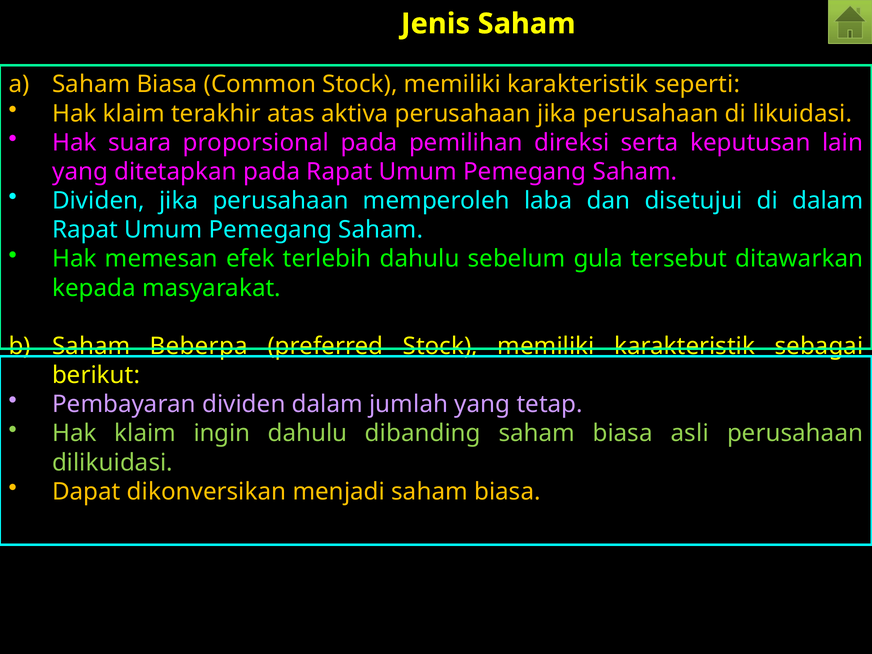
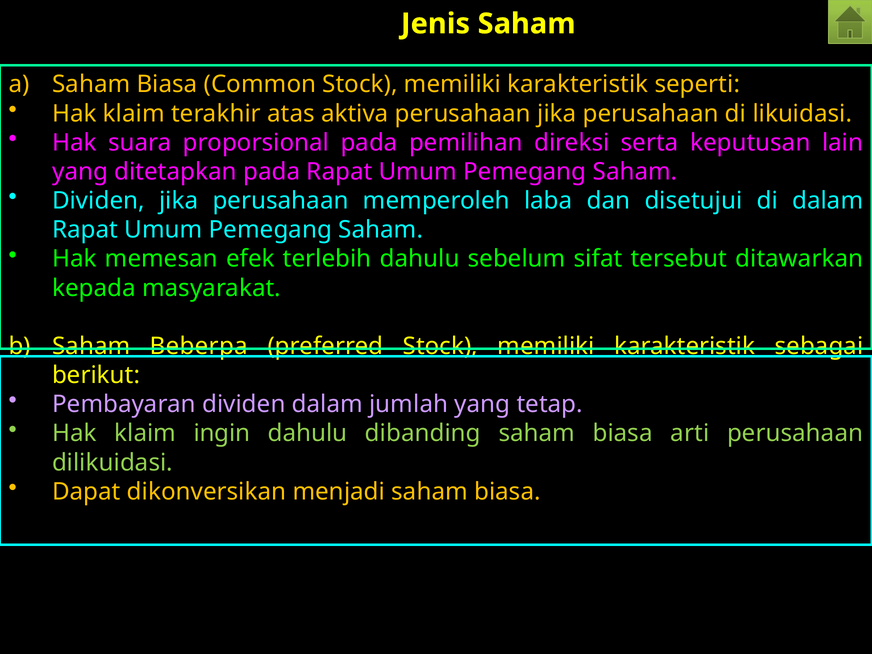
gula: gula -> sifat (598, 259)
asli: asli -> arti (690, 433)
